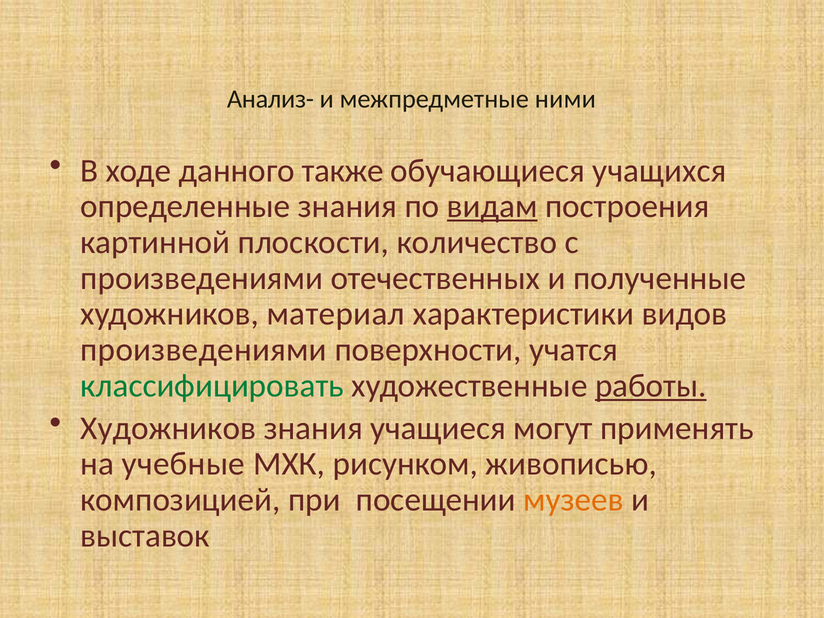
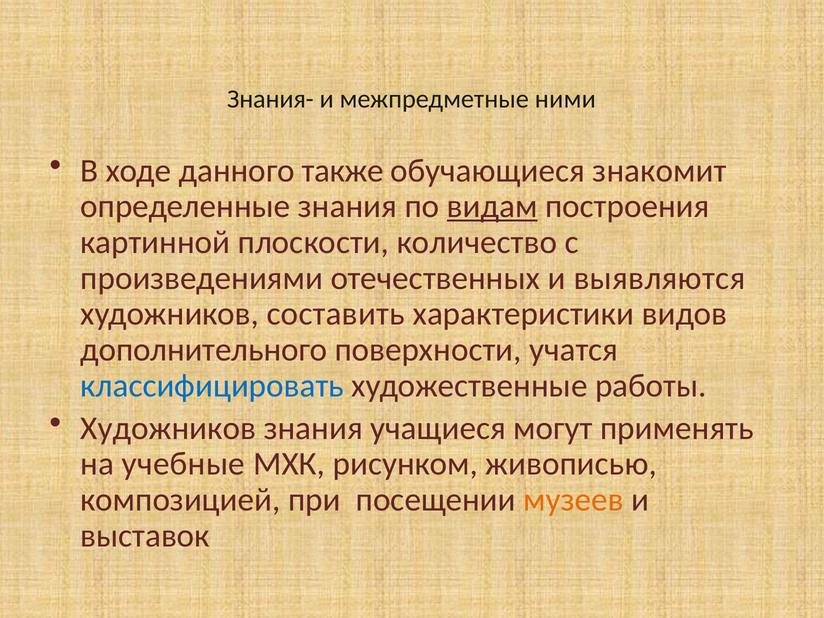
Анализ-: Анализ- -> Знания- (270, 99)
учащихся: учащихся -> знакомит (659, 171)
полученные: полученные -> выявляются (660, 278)
материал: материал -> составить (336, 314)
произведениями: произведениями -> дополнительного (204, 350)
классифицировать colour: green -> blue (212, 386)
работы underline: present -> none (651, 386)
